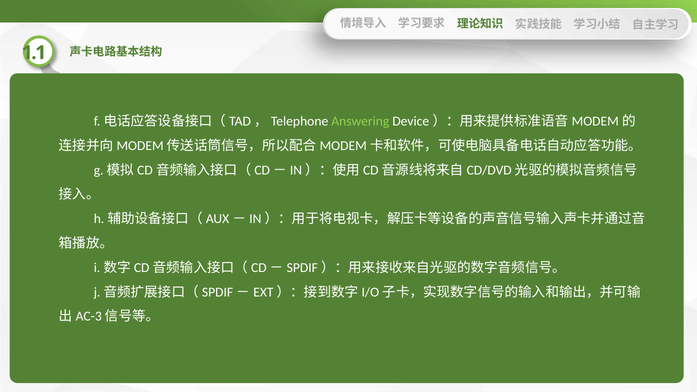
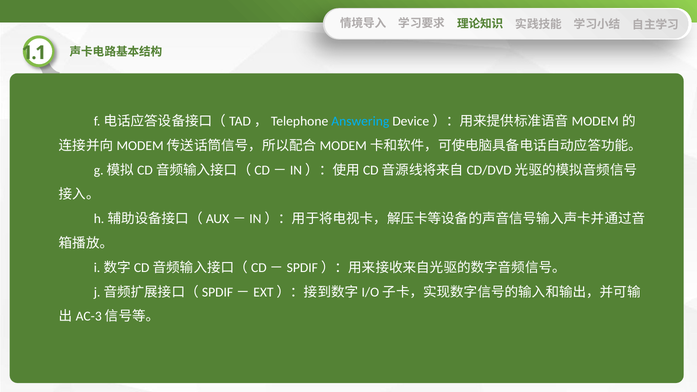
Answering colour: light green -> light blue (360, 121)
